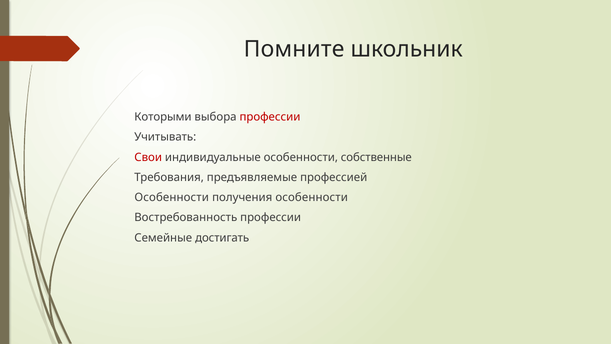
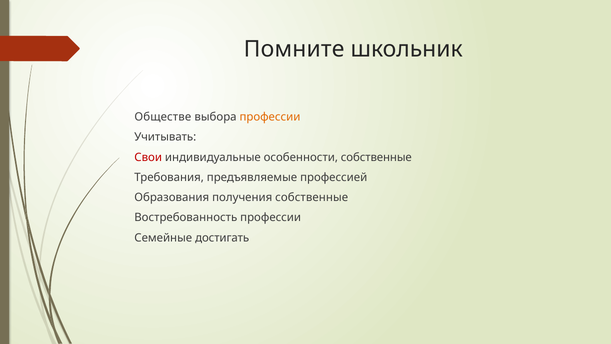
Которыми: Которыми -> Обществе (163, 117)
профессии colour: red -> orange (270, 117)
Особенности: Особенности -> Образования (172, 197)
получения особенности: особенности -> собственные (312, 197)
